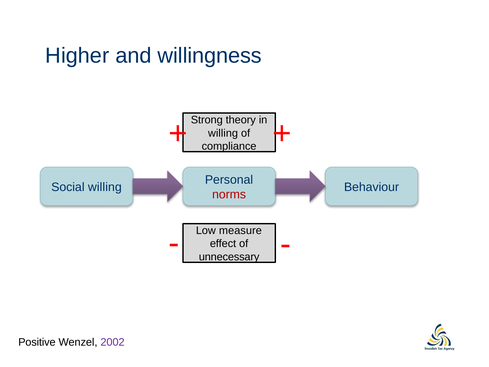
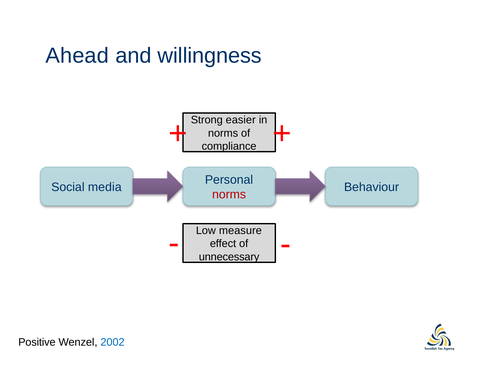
Higher: Higher -> Ahead (77, 56)
theory: theory -> easier (241, 120)
willing: willing -> norms (223, 133)
Social willing: willing -> media (105, 187)
2002 colour: purple -> blue (113, 342)
